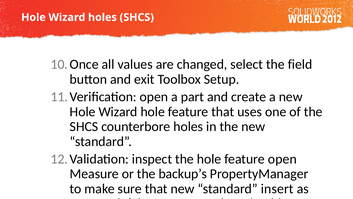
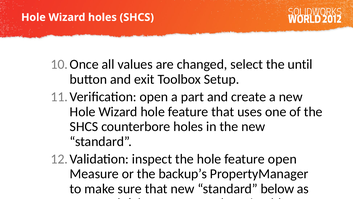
field: field -> until (300, 64)
insert: insert -> below (277, 188)
